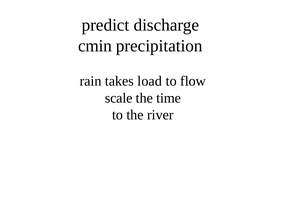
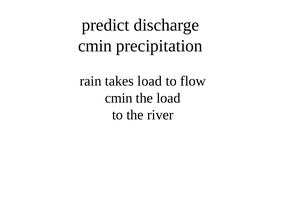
scale: scale -> cmin (119, 98)
the time: time -> load (169, 98)
